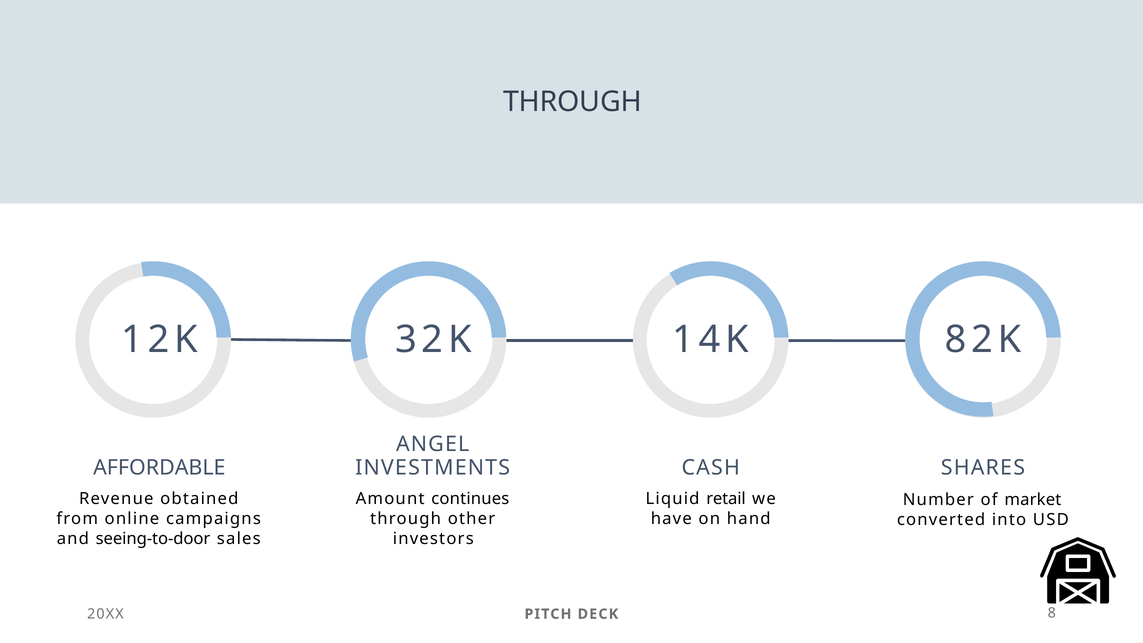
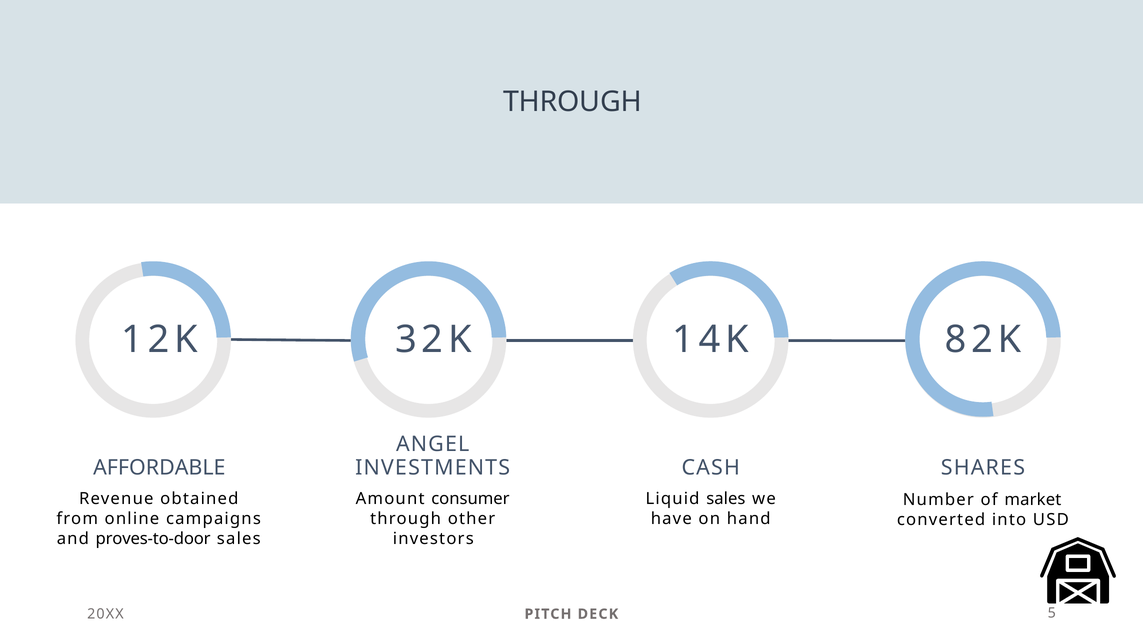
continues: continues -> consumer (470, 499)
Liquid retail: retail -> sales (726, 499)
seeing-to-door: seeing-to-door -> proves-to-door (153, 539)
8: 8 -> 5 (1052, 613)
